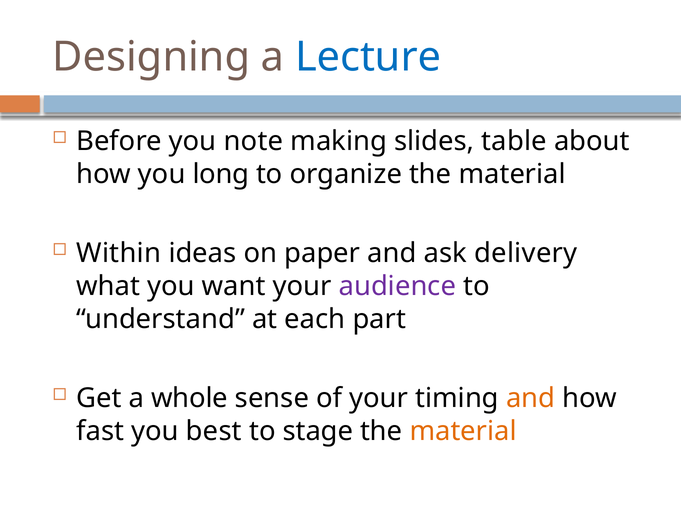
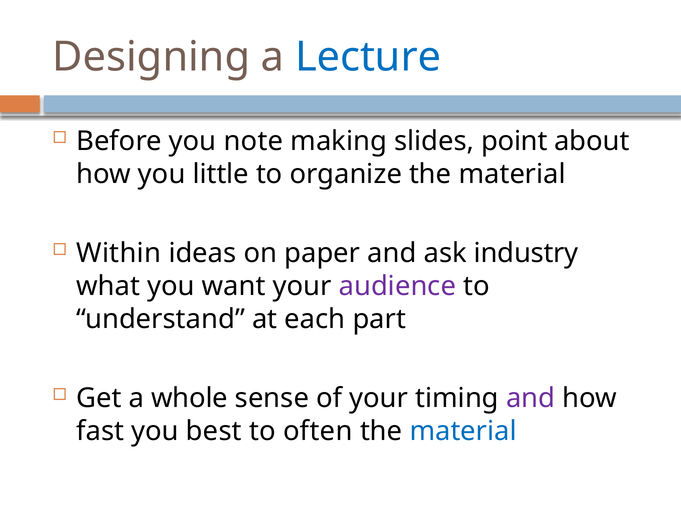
table: table -> point (514, 141)
long: long -> little (221, 174)
delivery: delivery -> industry (526, 253)
and colour: orange -> purple (531, 398)
stage: stage -> often (318, 431)
material colour: orange -> blue (463, 431)
